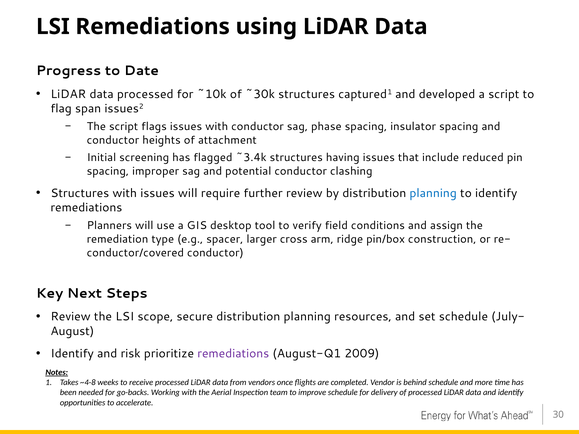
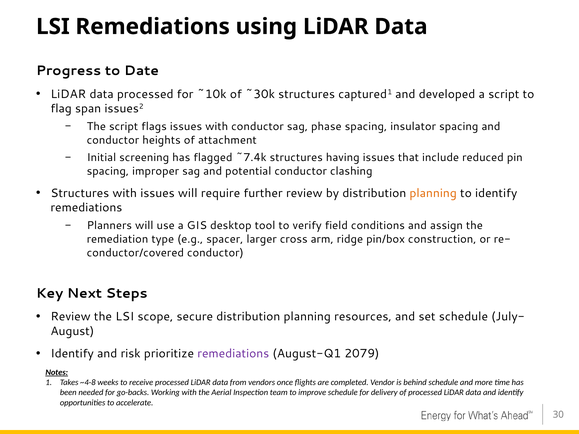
~3.4k: ~3.4k -> ~7.4k (251, 158)
planning colour: blue -> orange (433, 193)
2009: 2009 -> 2079 (362, 354)
